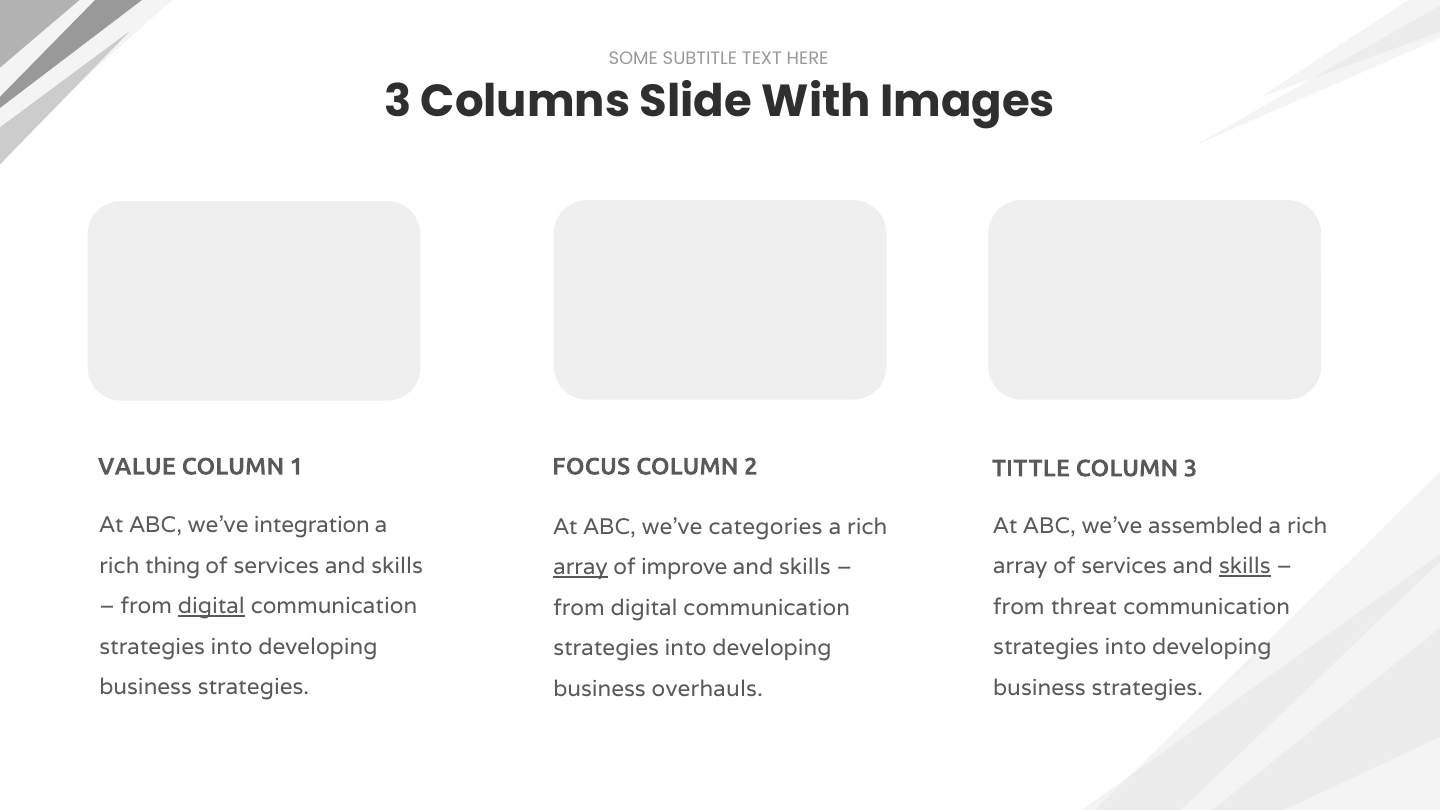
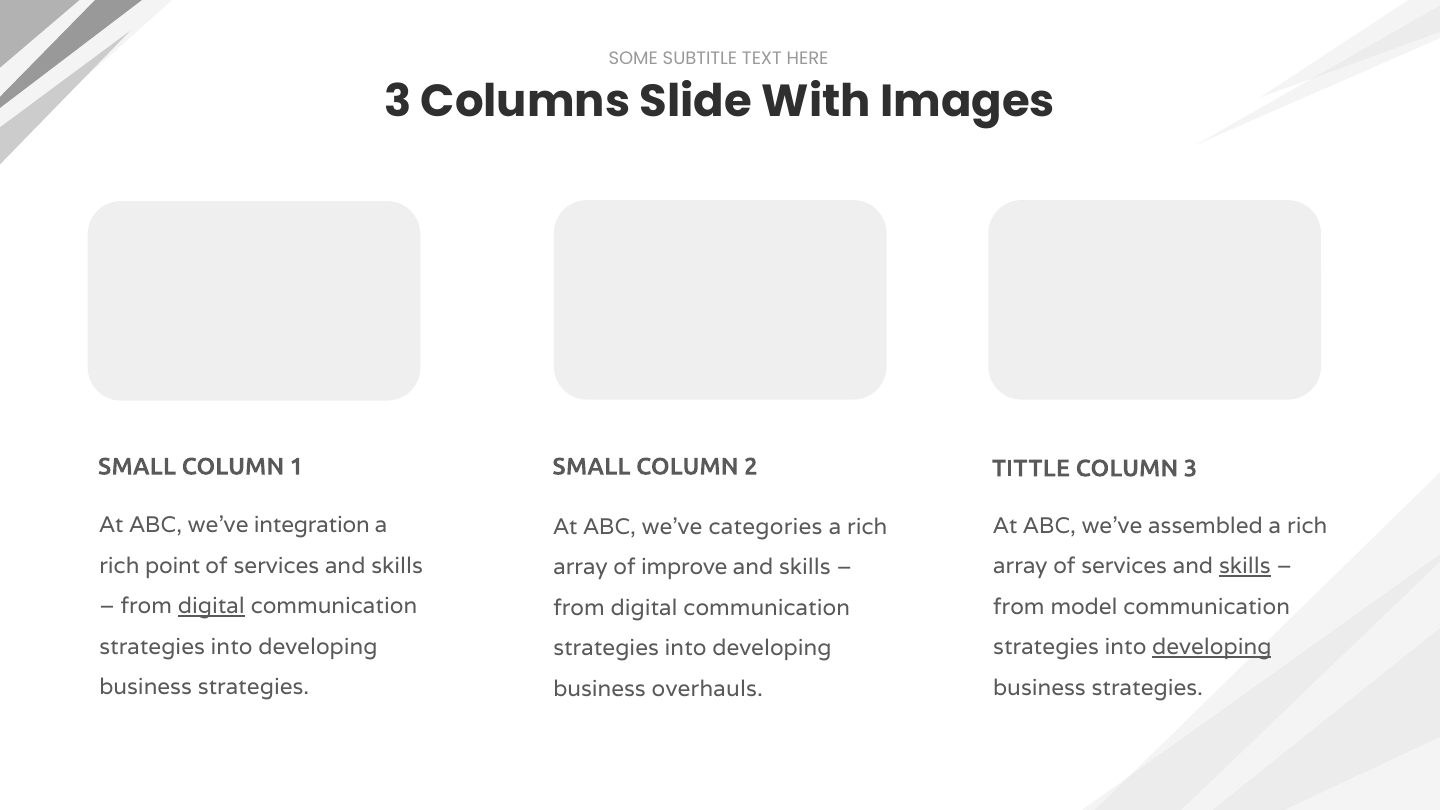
VALUE: VALUE -> SMALL (137, 467)
FOCUS: FOCUS -> SMALL (591, 467)
thing: thing -> point (173, 566)
array underline: present -> none (580, 567)
threat: threat -> model (1084, 607)
developing underline: none -> present (1212, 647)
